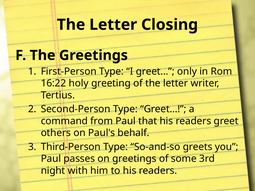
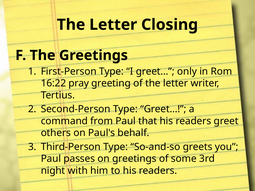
holy: holy -> pray (79, 83)
